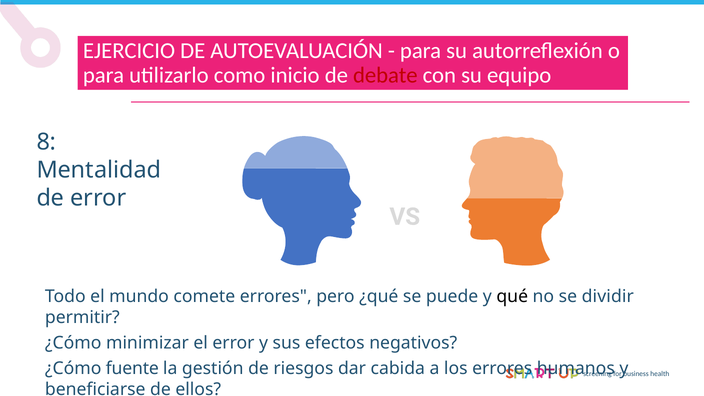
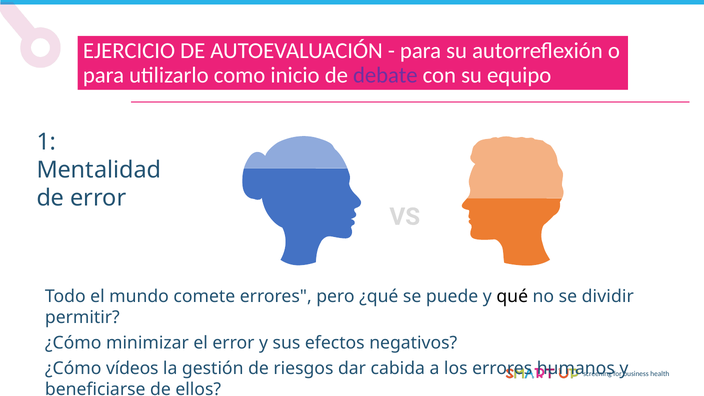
debate colour: red -> purple (385, 75)
8: 8 -> 1 (46, 142)
fuente: fuente -> vídeos (132, 368)
